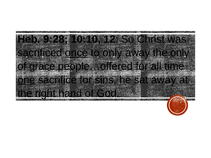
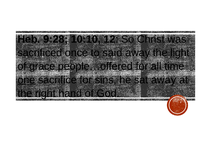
once underline: present -> none (76, 53)
to only: only -> said (112, 53)
the only: only -> light (180, 53)
